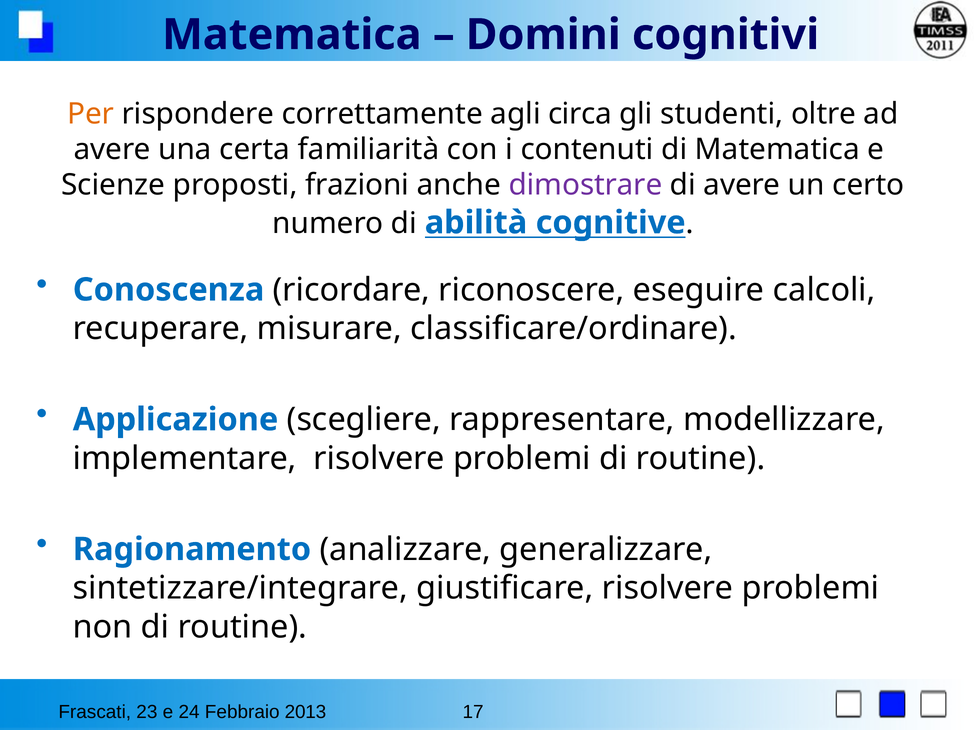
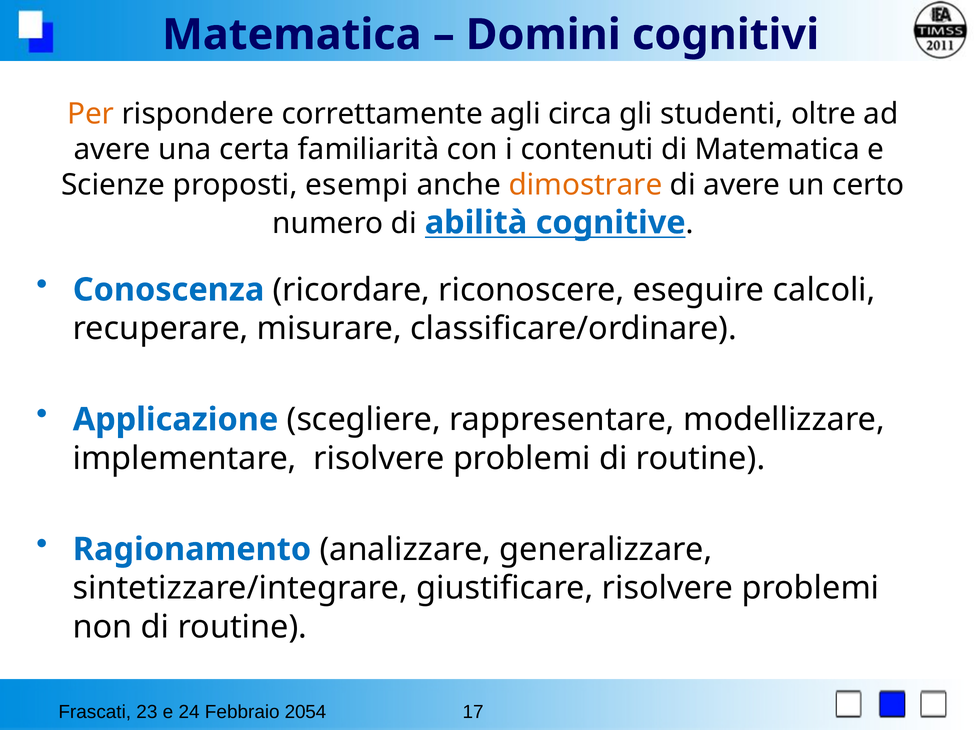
frazioni: frazioni -> esempi (357, 185)
dimostrare colour: purple -> orange (586, 185)
2013: 2013 -> 2054 (305, 713)
